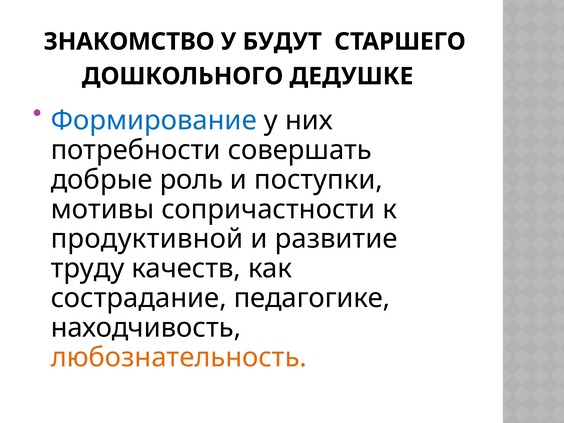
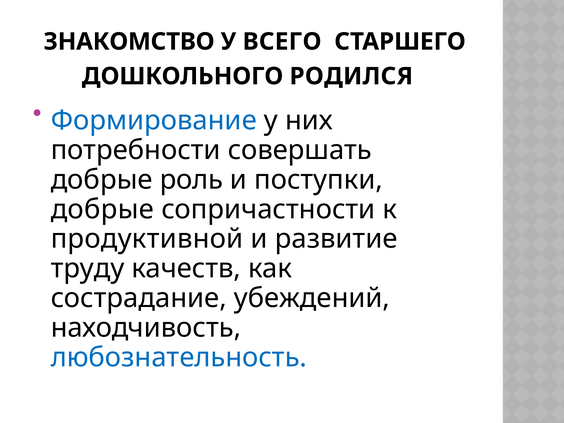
БУДУТ: БУДУТ -> ВСЕГО (282, 42)
ДЕДУШКЕ: ДЕДУШКЕ -> РОДИЛСЯ (351, 76)
мотивы: мотивы -> добрые (102, 209)
педагогике: педагогике -> убеждений (312, 298)
любознательность colour: orange -> blue (179, 357)
